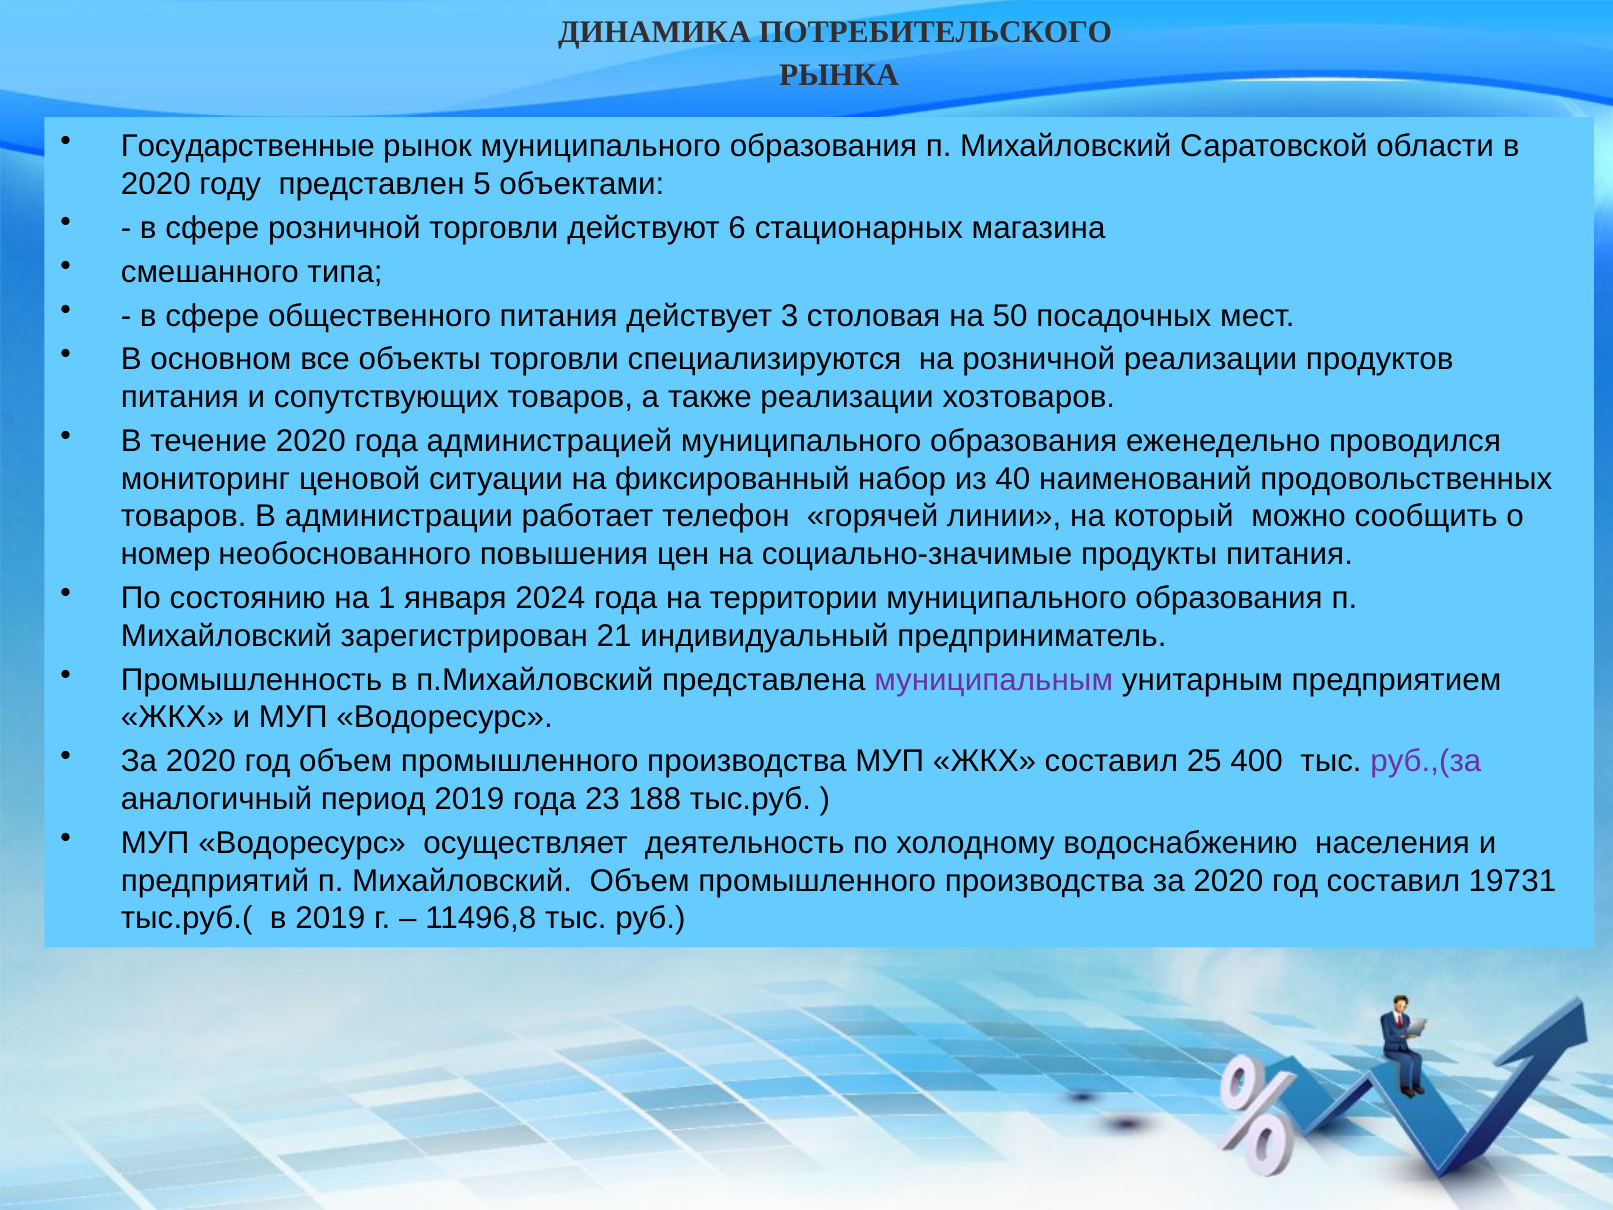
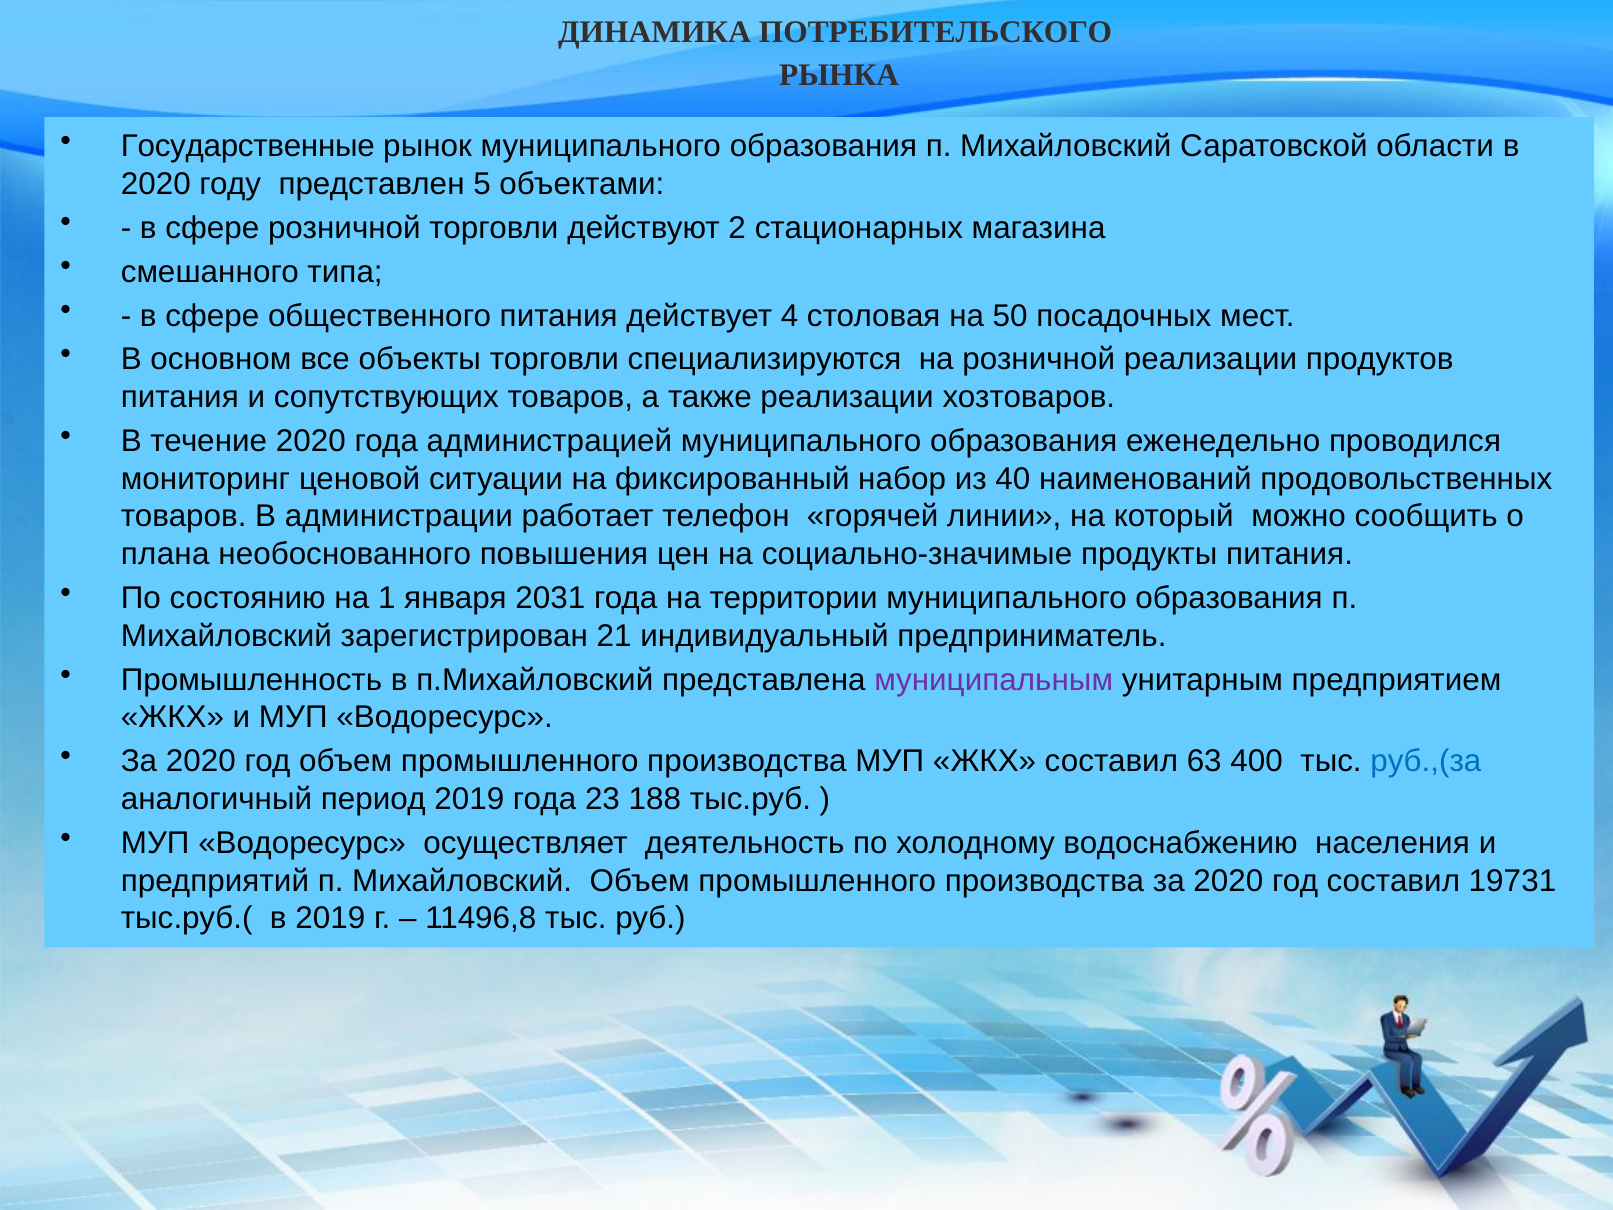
6: 6 -> 2 (737, 228)
3: 3 -> 4 (790, 316)
номер: номер -> плана (165, 554)
2024: 2024 -> 2031 (550, 598)
25: 25 -> 63 (1204, 761)
руб.,(за colour: purple -> blue (1426, 761)
